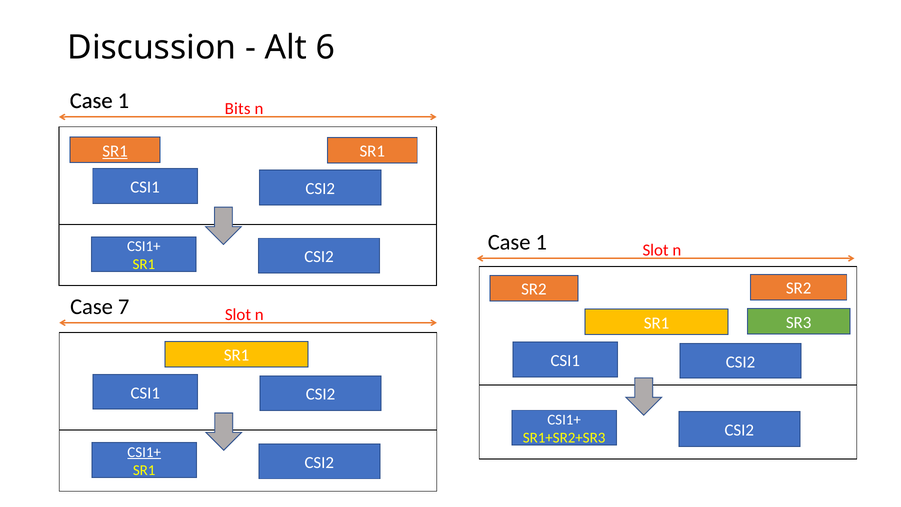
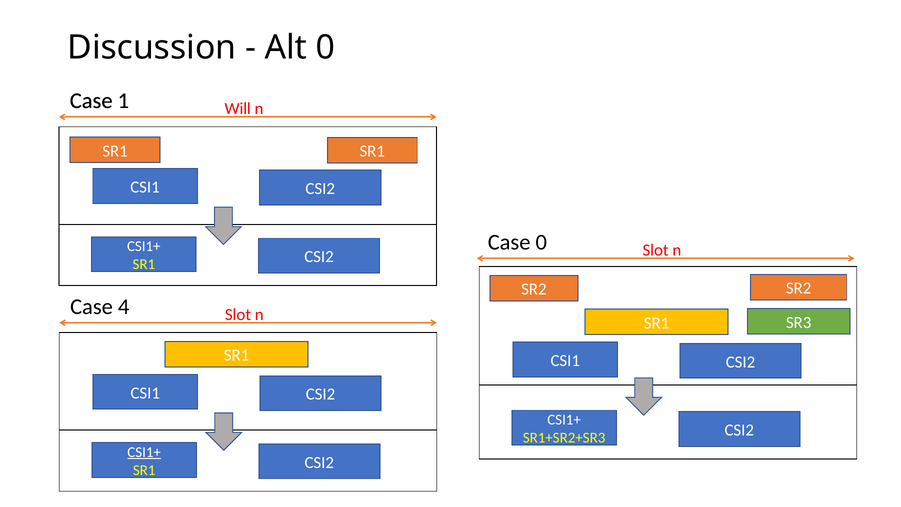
Alt 6: 6 -> 0 (326, 48)
Bits: Bits -> Will (238, 109)
SR1 underline: present -> none (115, 151)
1: 1 -> 0 (541, 242)
7: 7 -> 4 (124, 307)
